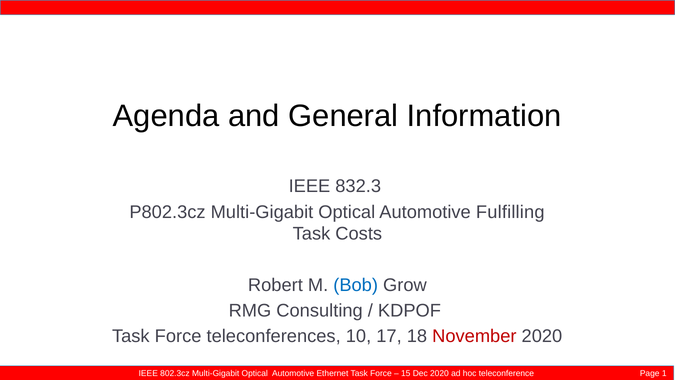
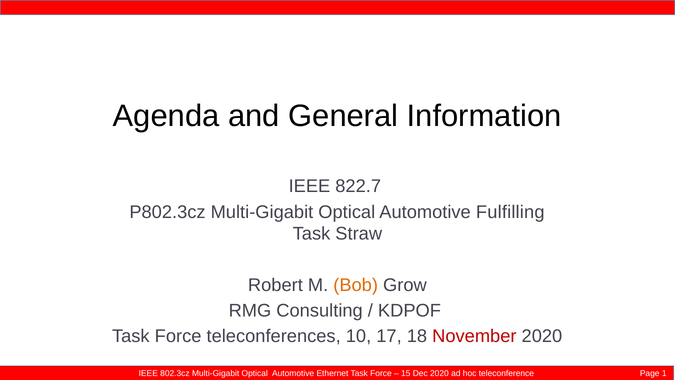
832.3: 832.3 -> 822.7 (358, 186)
Costs: Costs -> Straw (359, 234)
Bob colour: blue -> orange (356, 285)
